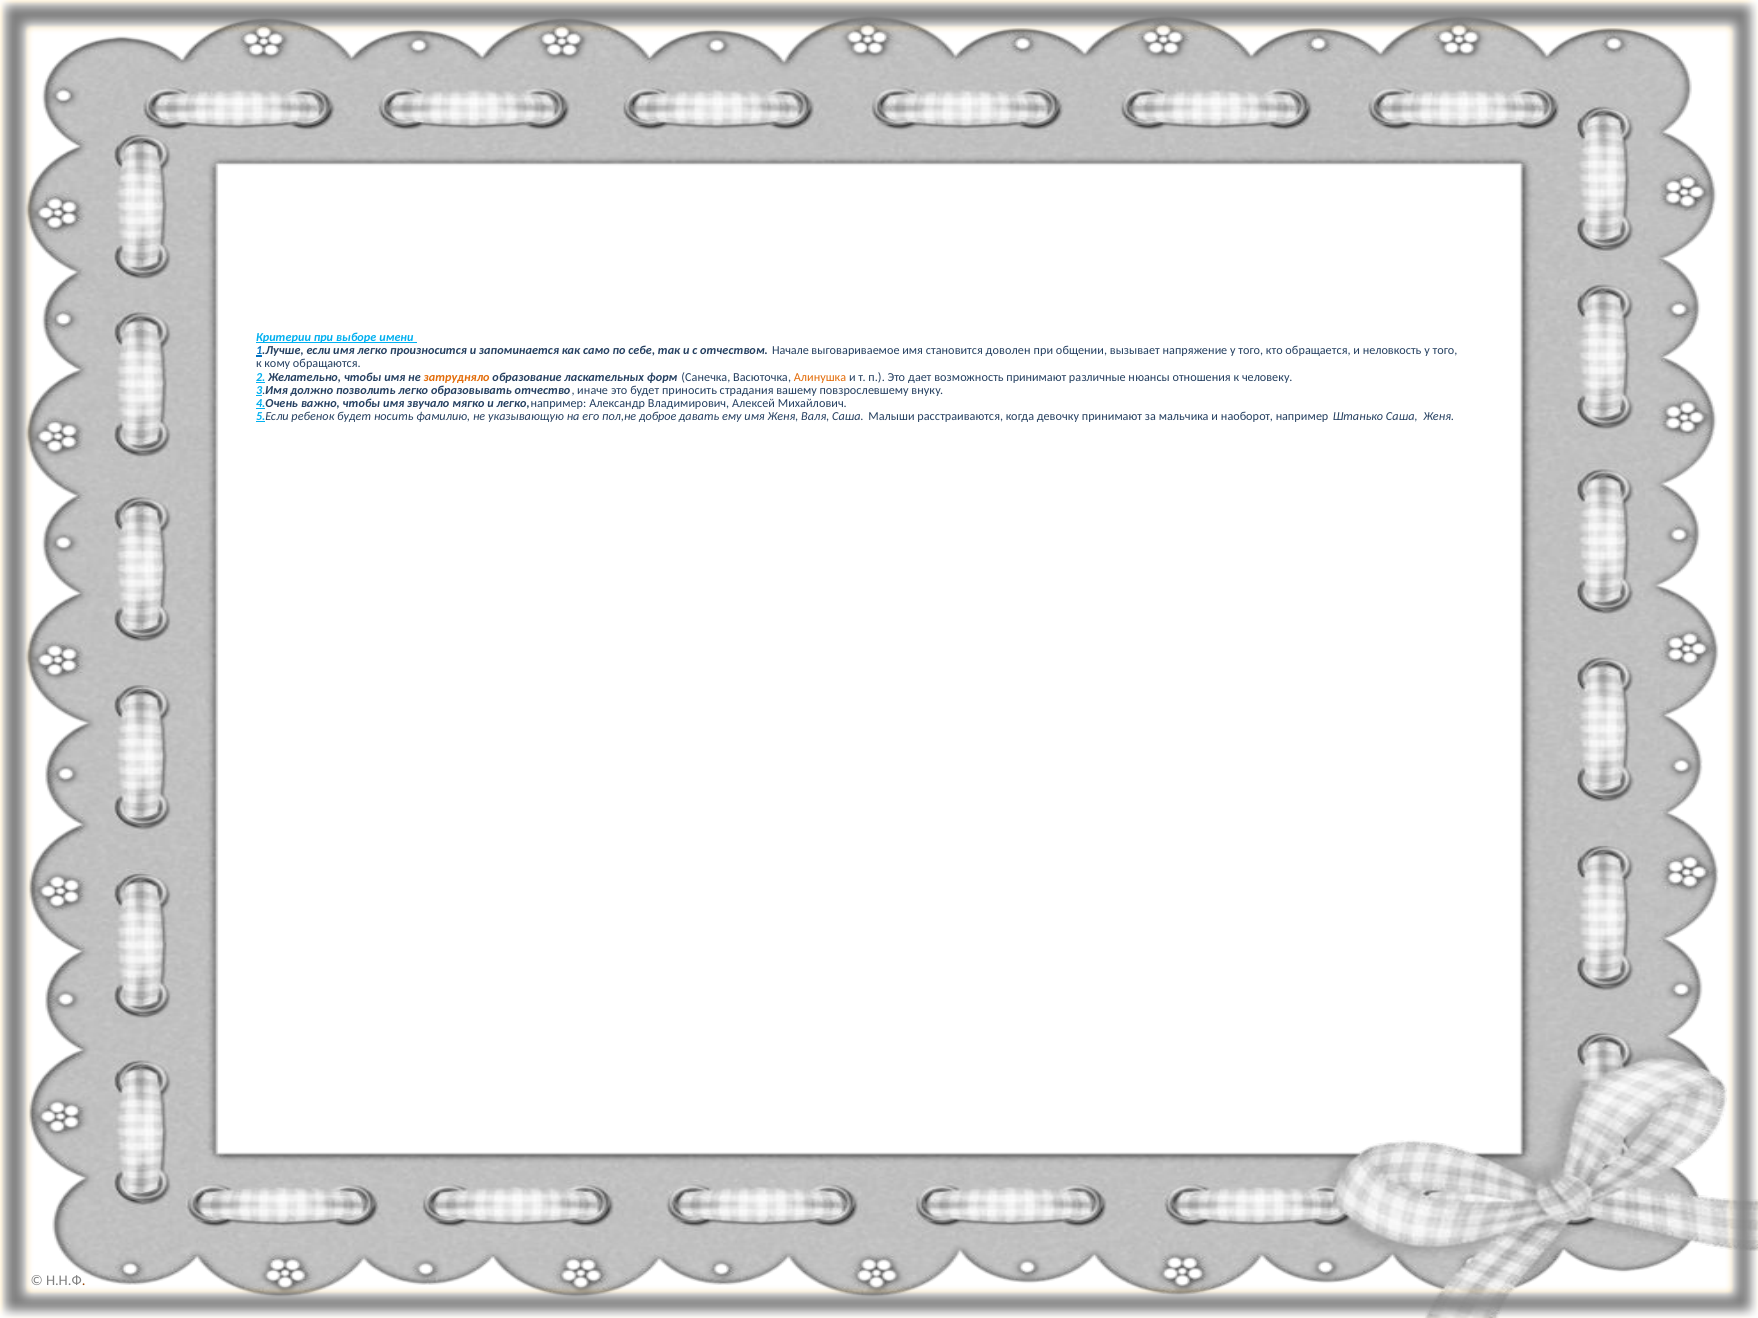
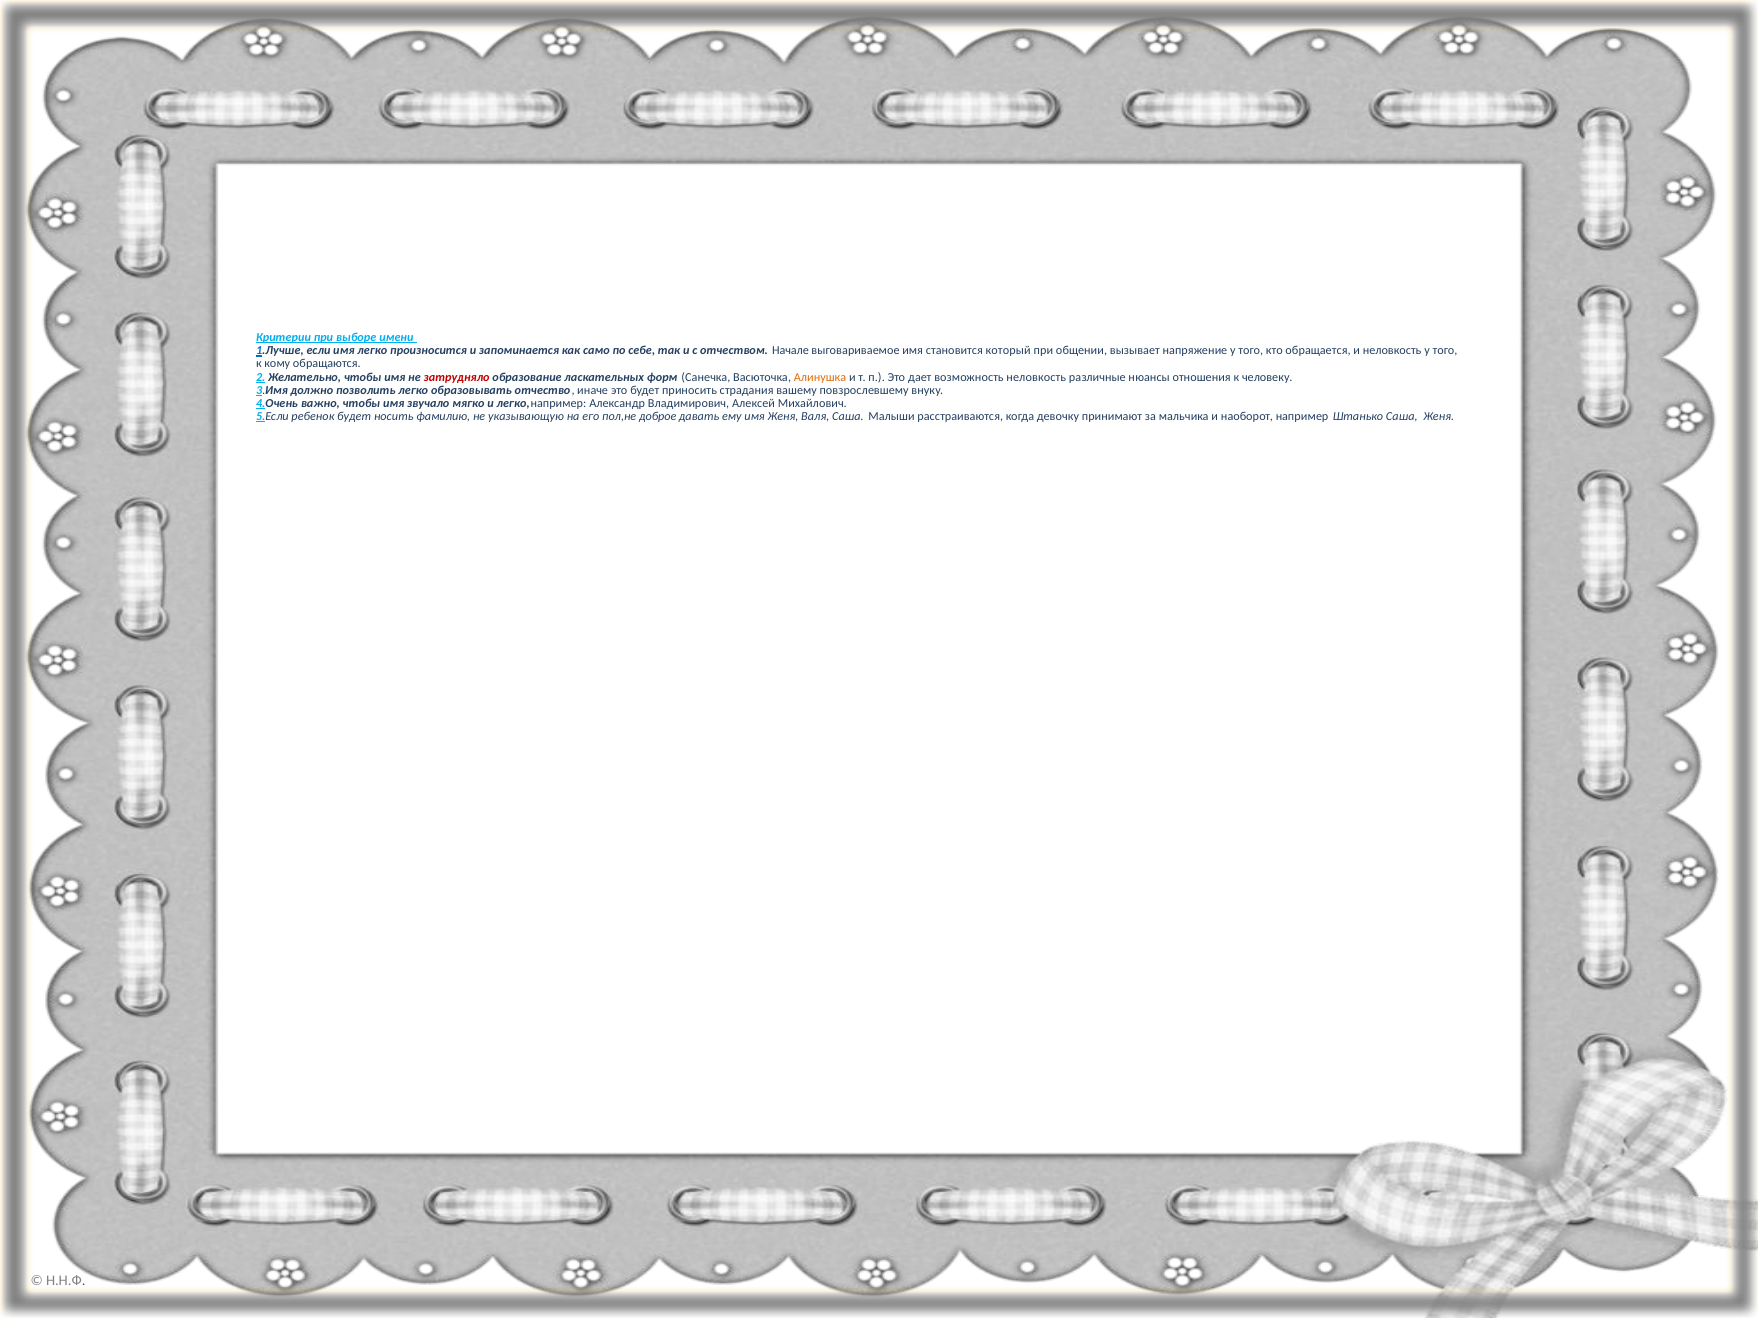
доволен: доволен -> который (1008, 351)
затрудняло colour: orange -> red (457, 377)
возможность принимают: принимают -> неловкость (1036, 377)
